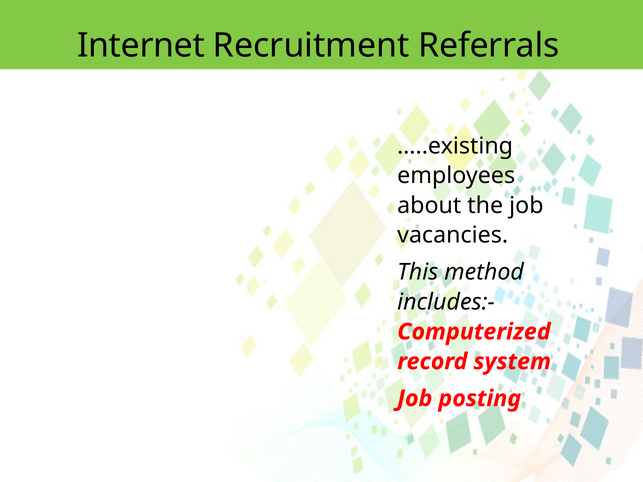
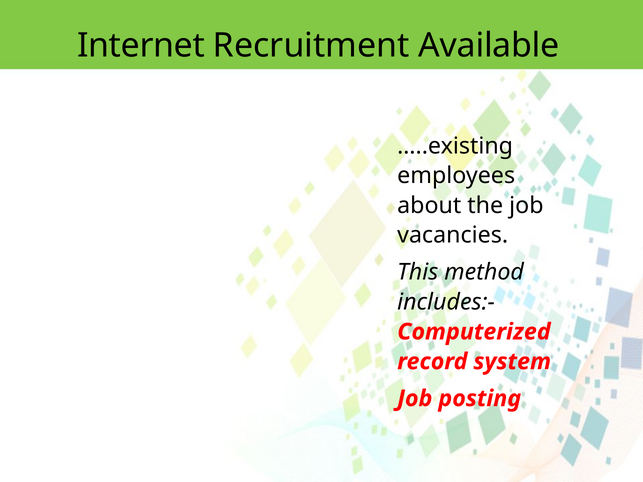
Referrals: Referrals -> Available (489, 46)
